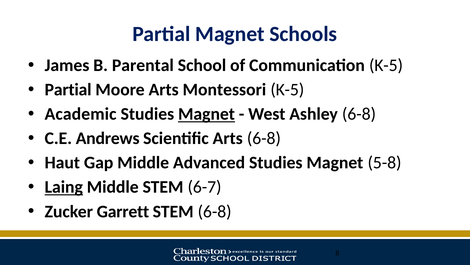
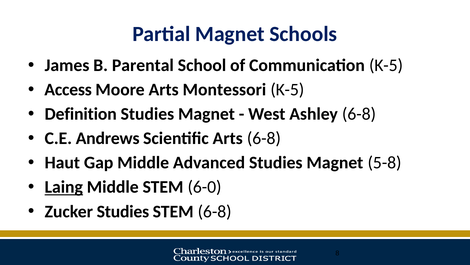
Partial: Partial -> Access (68, 90)
Academic: Academic -> Definition (81, 114)
Magnet underline: present -> none (206, 114)
6-7: 6-7 -> 6-0 (205, 187)
Zucker Garrett: Garrett -> Studies (123, 211)
